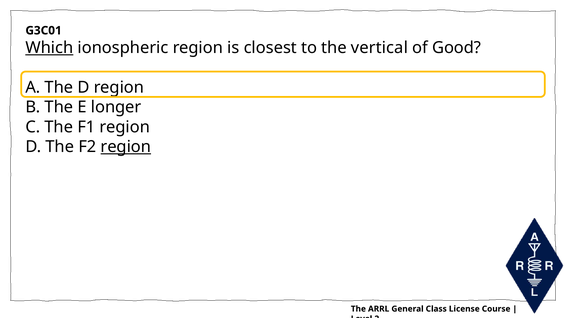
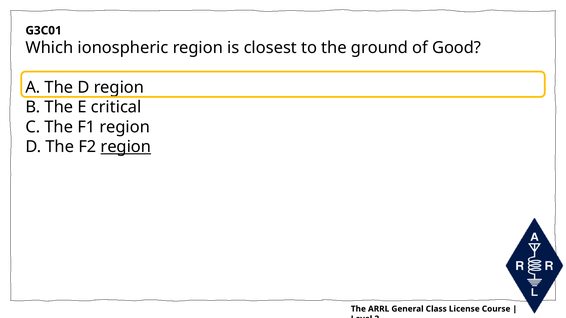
Which underline: present -> none (49, 48)
vertical: vertical -> ground (380, 48)
longer: longer -> critical (116, 107)
